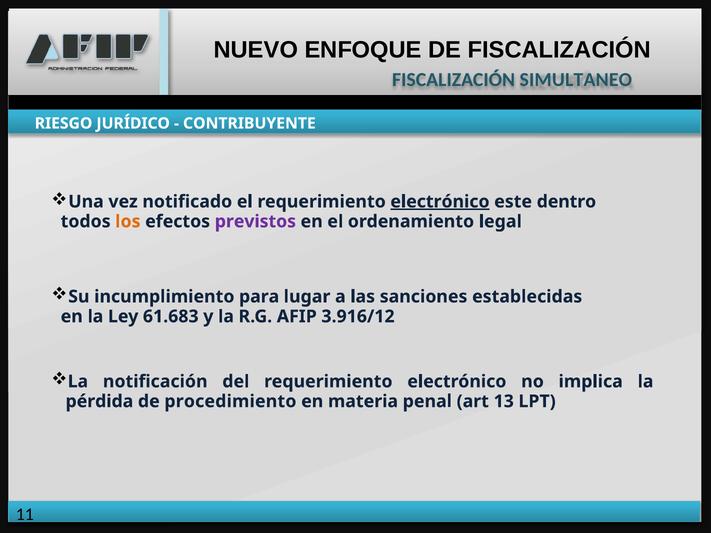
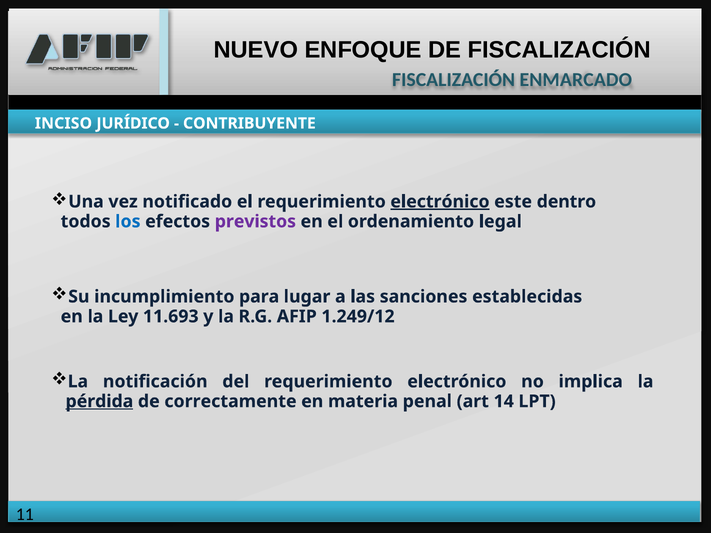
SIMULTANEO: SIMULTANEO -> ENMARCADO (576, 80)
RIESGO: RIESGO -> INCISO (63, 123)
los colour: orange -> blue (128, 222)
61.683: 61.683 -> 11.693 (171, 317)
3.916/12: 3.916/12 -> 1.249/12 (358, 317)
pérdida underline: none -> present (99, 402)
procedimiento: procedimiento -> correctamente (230, 402)
13: 13 -> 14 (504, 402)
